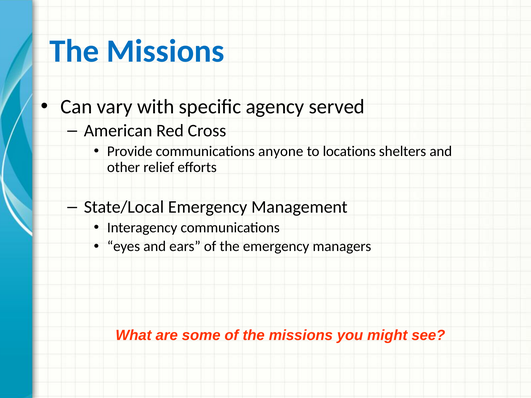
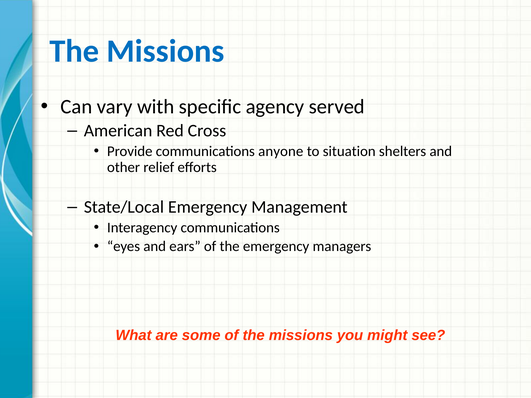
locations: locations -> situation (349, 151)
